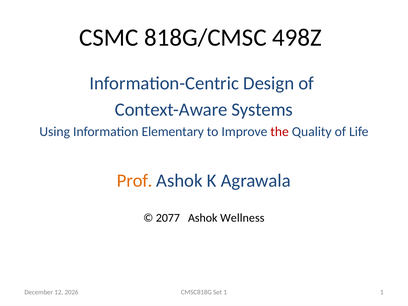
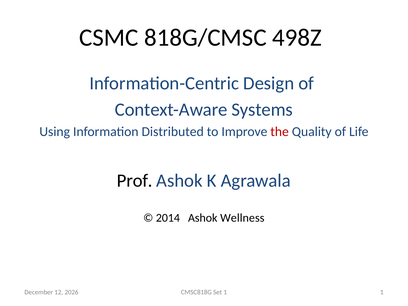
Elementary: Elementary -> Distributed (173, 132)
Prof colour: orange -> black (135, 181)
2077: 2077 -> 2014 (168, 218)
